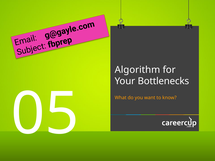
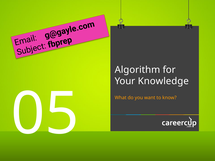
Bottlenecks: Bottlenecks -> Knowledge (163, 81)
